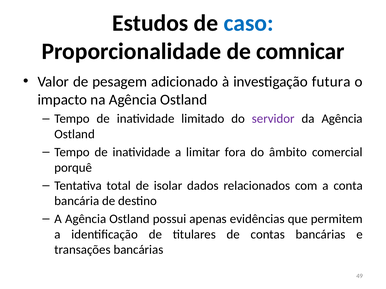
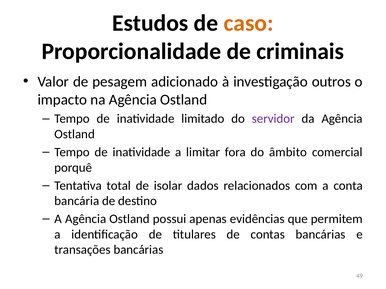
caso colour: blue -> orange (249, 23)
comnicar: comnicar -> criminais (300, 52)
futura: futura -> outros (331, 82)
